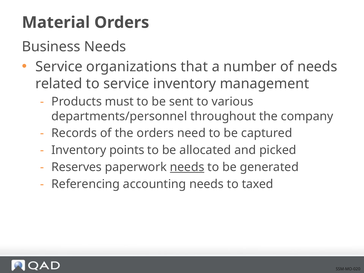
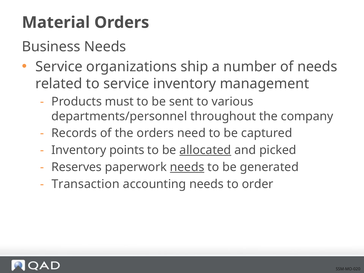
that: that -> ship (194, 67)
allocated underline: none -> present (205, 150)
Referencing: Referencing -> Transaction (86, 184)
taxed: taxed -> order (258, 184)
